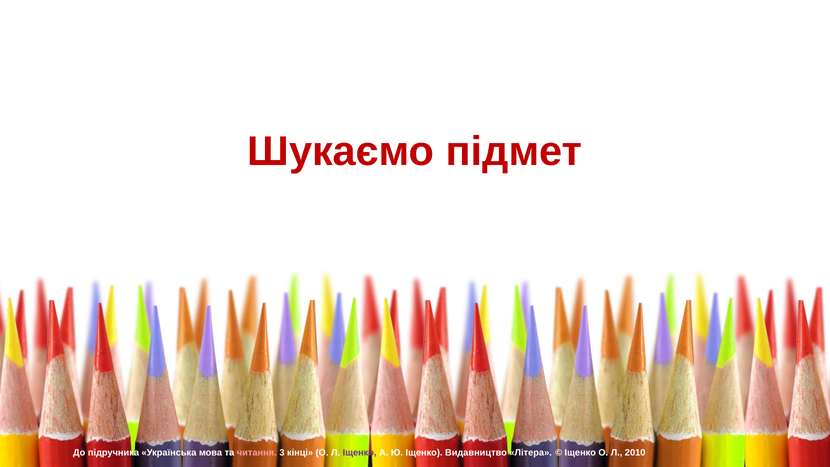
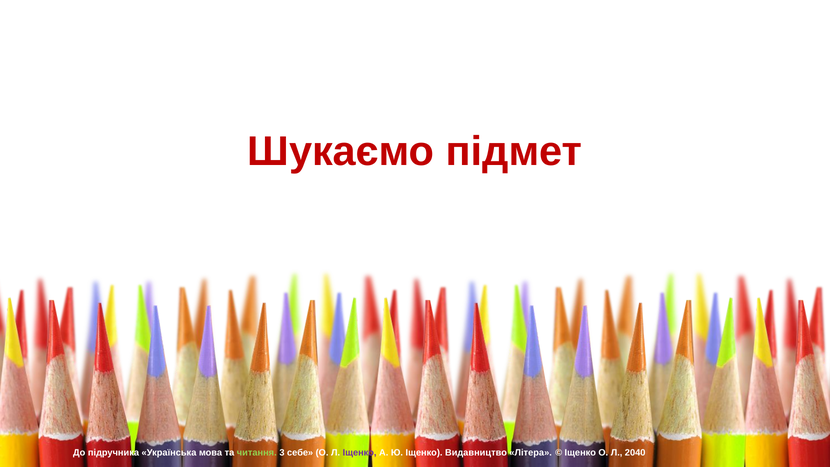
читання colour: pink -> light green (257, 453)
кінці: кінці -> себе (300, 453)
2010: 2010 -> 2040 (635, 453)
